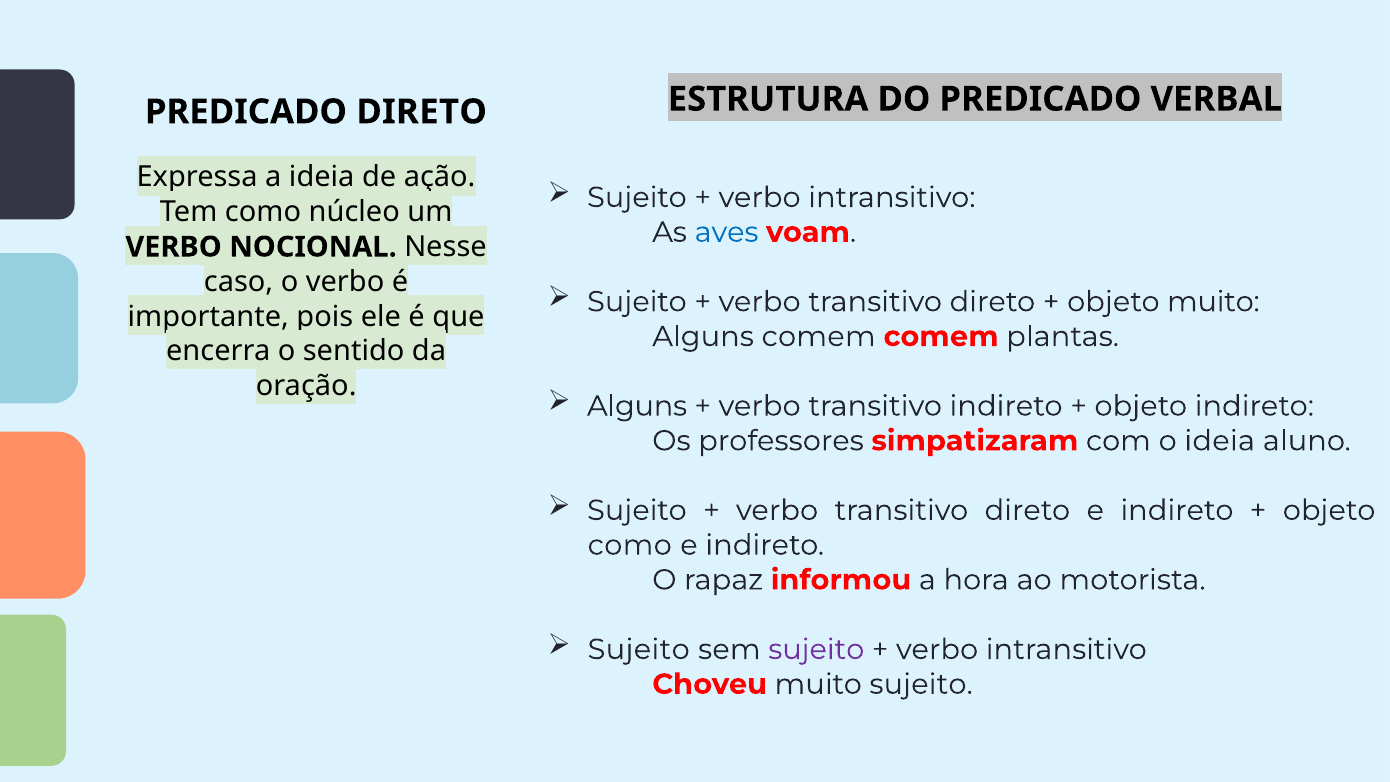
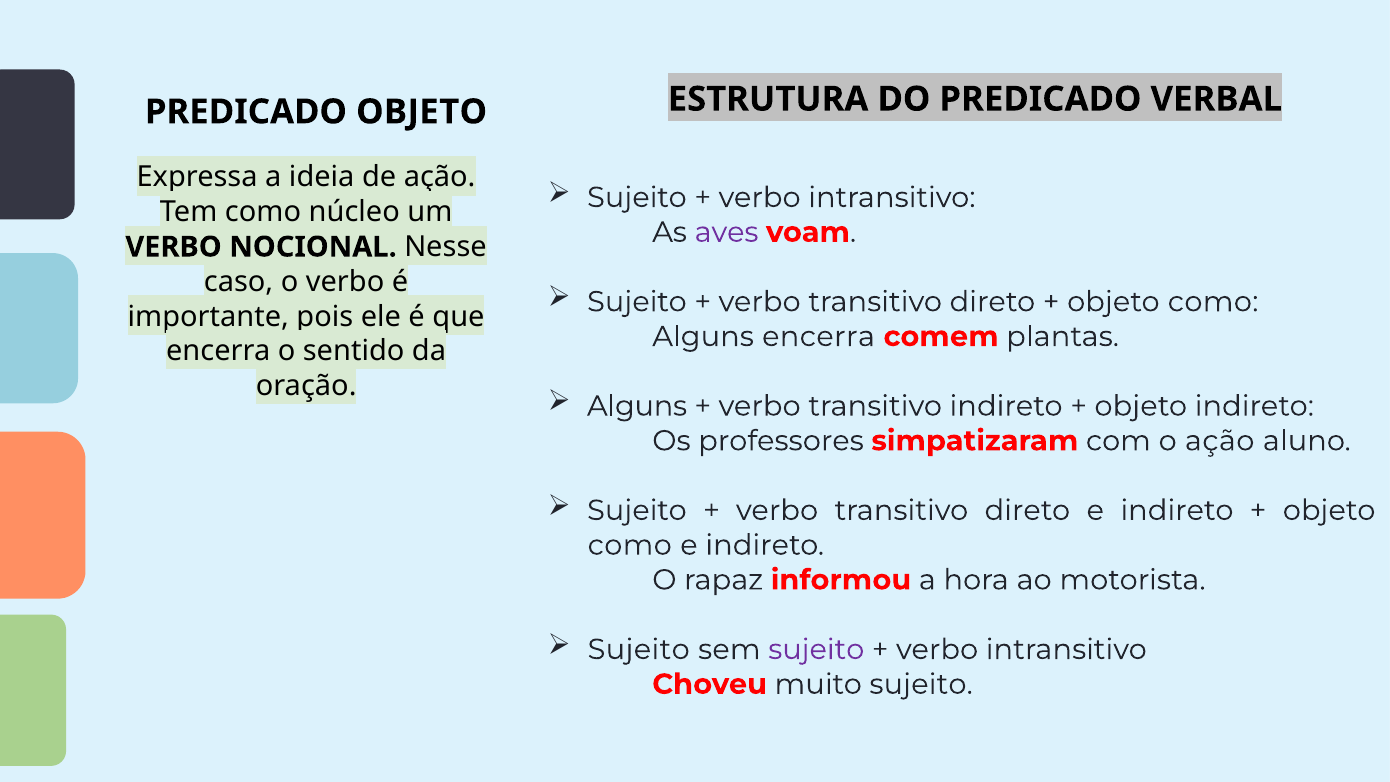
PREDICADO DIRETO: DIRETO -> OBJETO (422, 112)
aves colour: blue -> purple (727, 232)
muito: muito -> como (1213, 302)
Alguns comem: comem -> encerra (818, 336)
o ideia: ideia -> ação (1220, 441)
